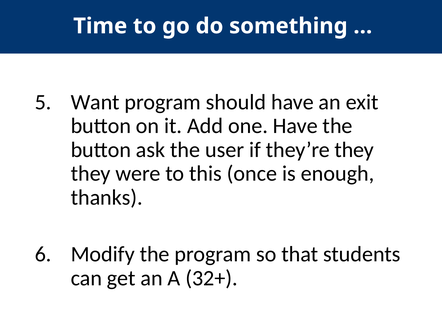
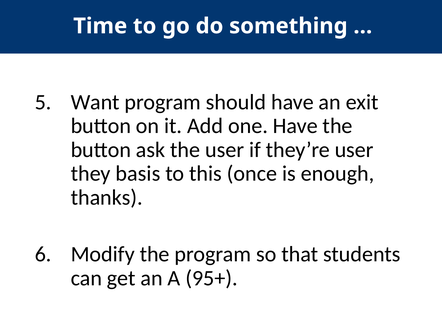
they’re they: they -> user (354, 150)
were: were -> basis (138, 174)
32+: 32+ -> 95+ (212, 279)
